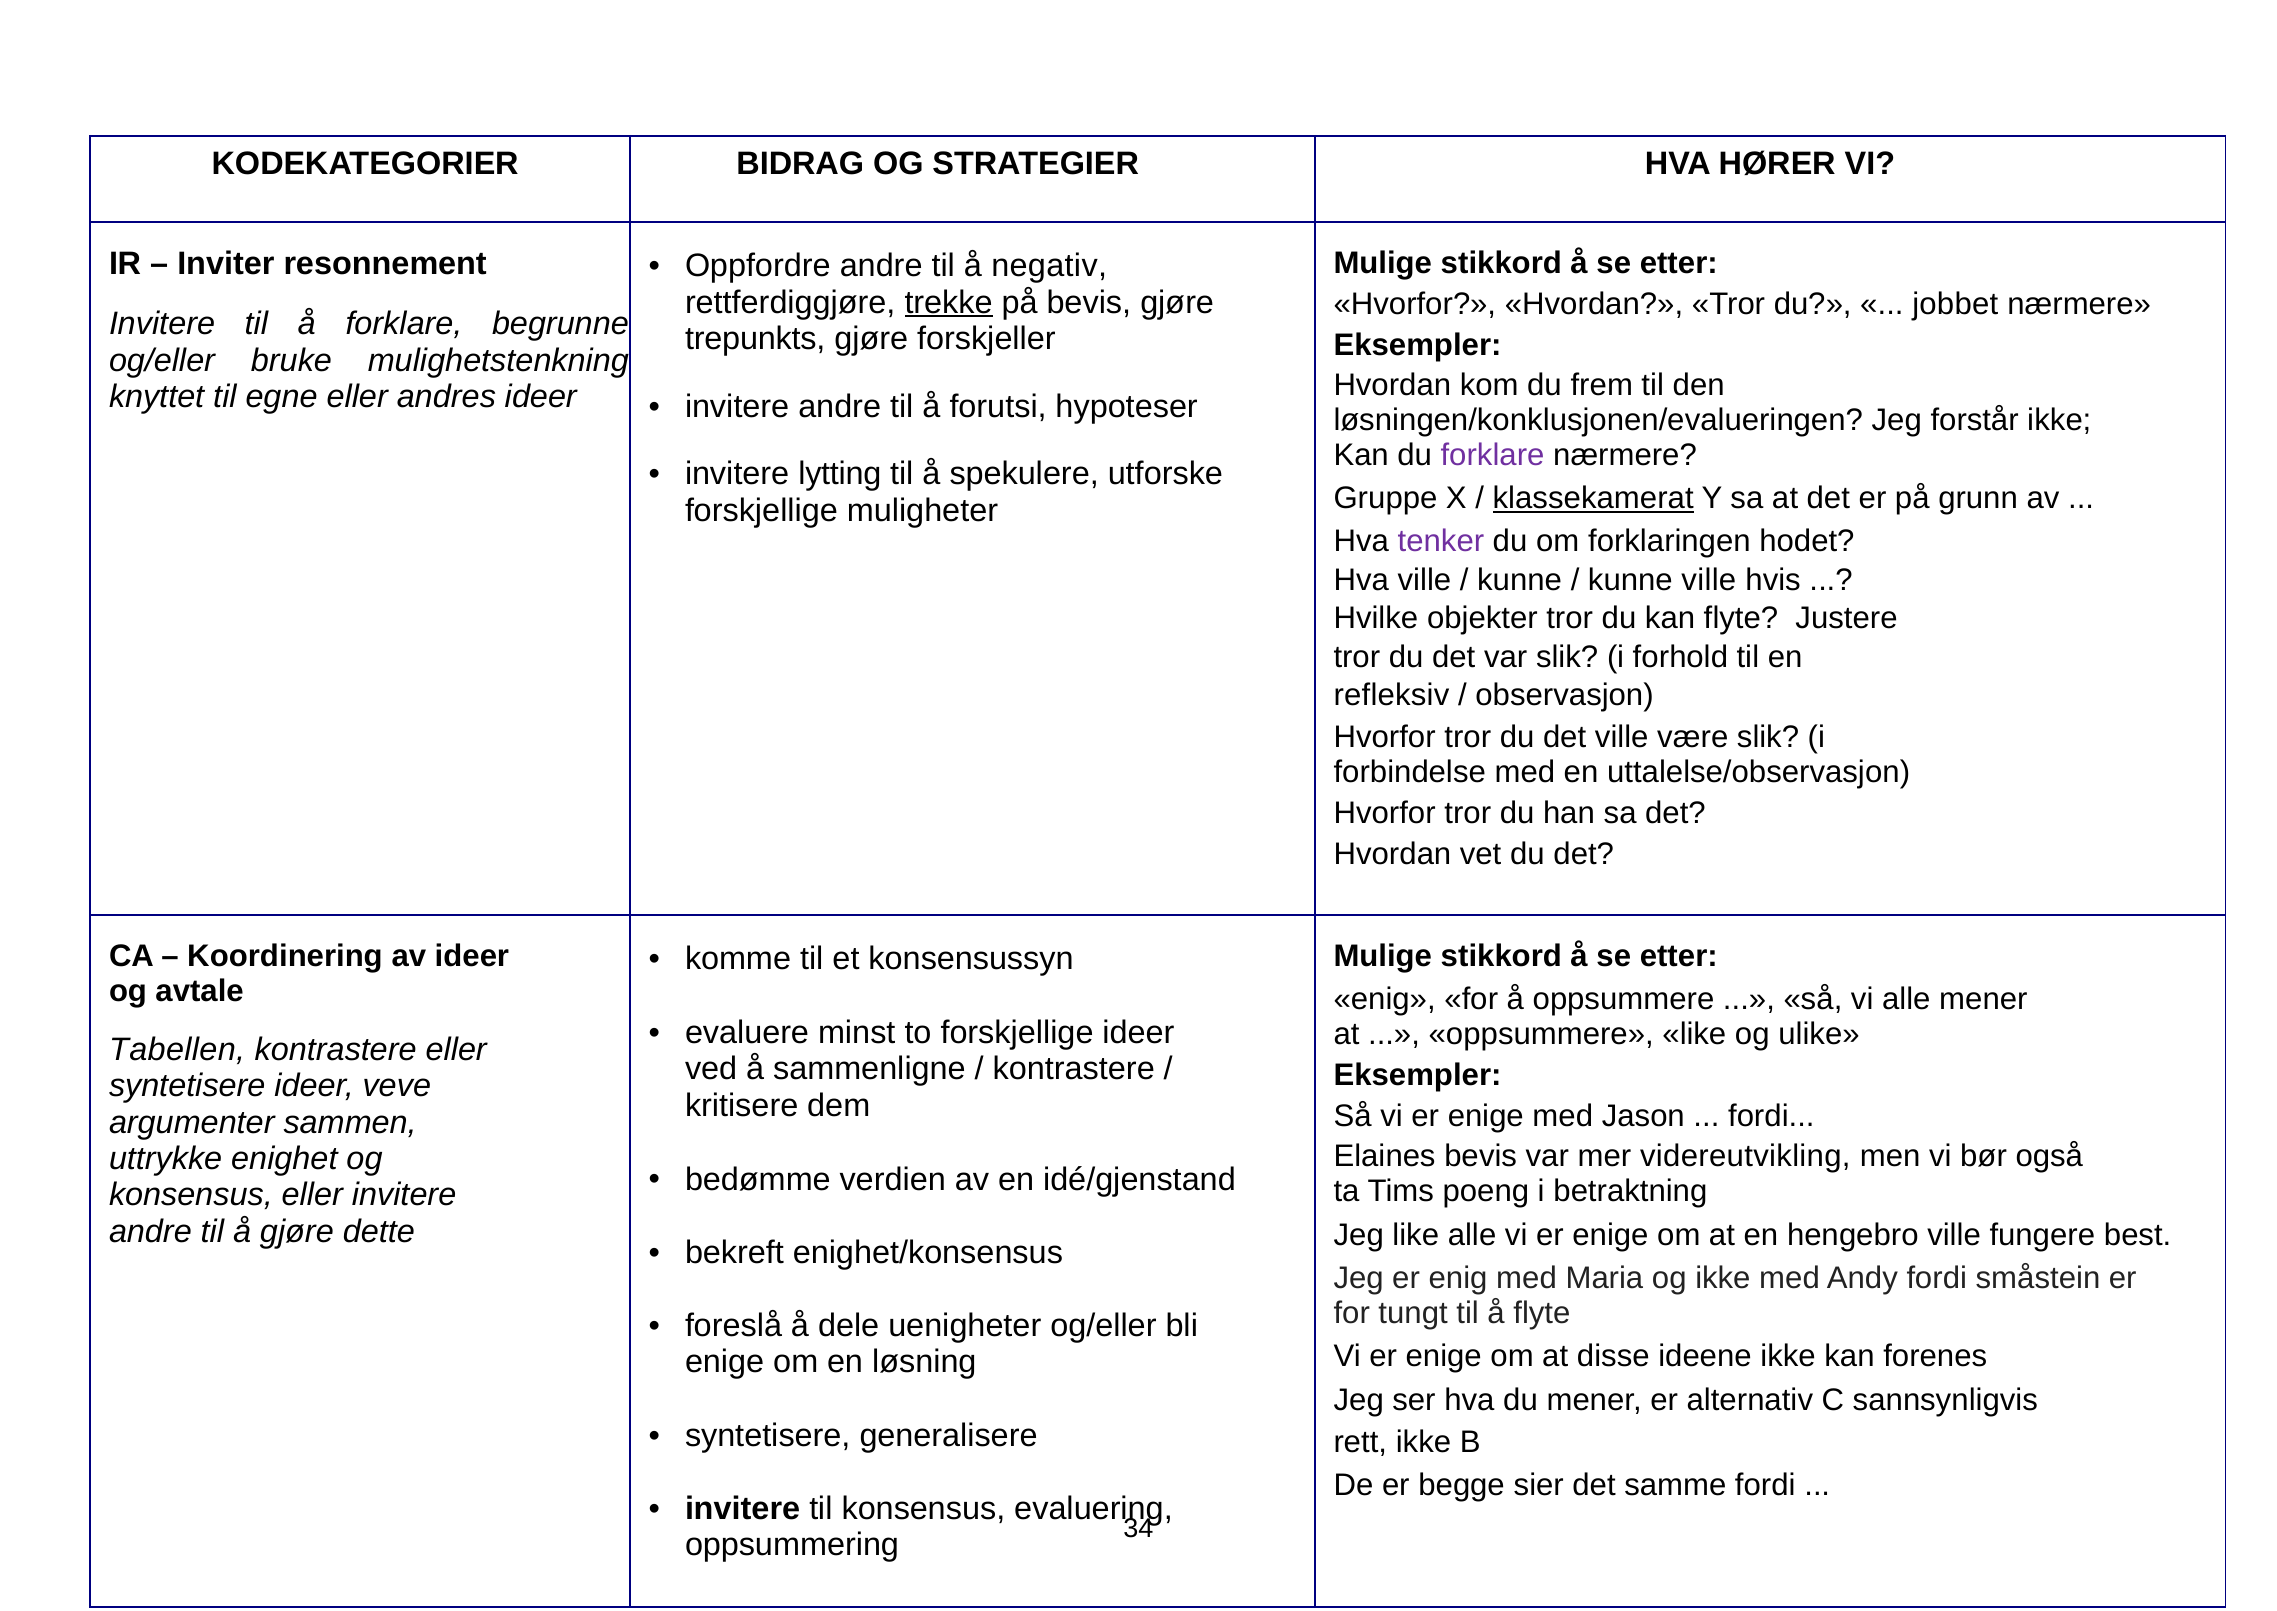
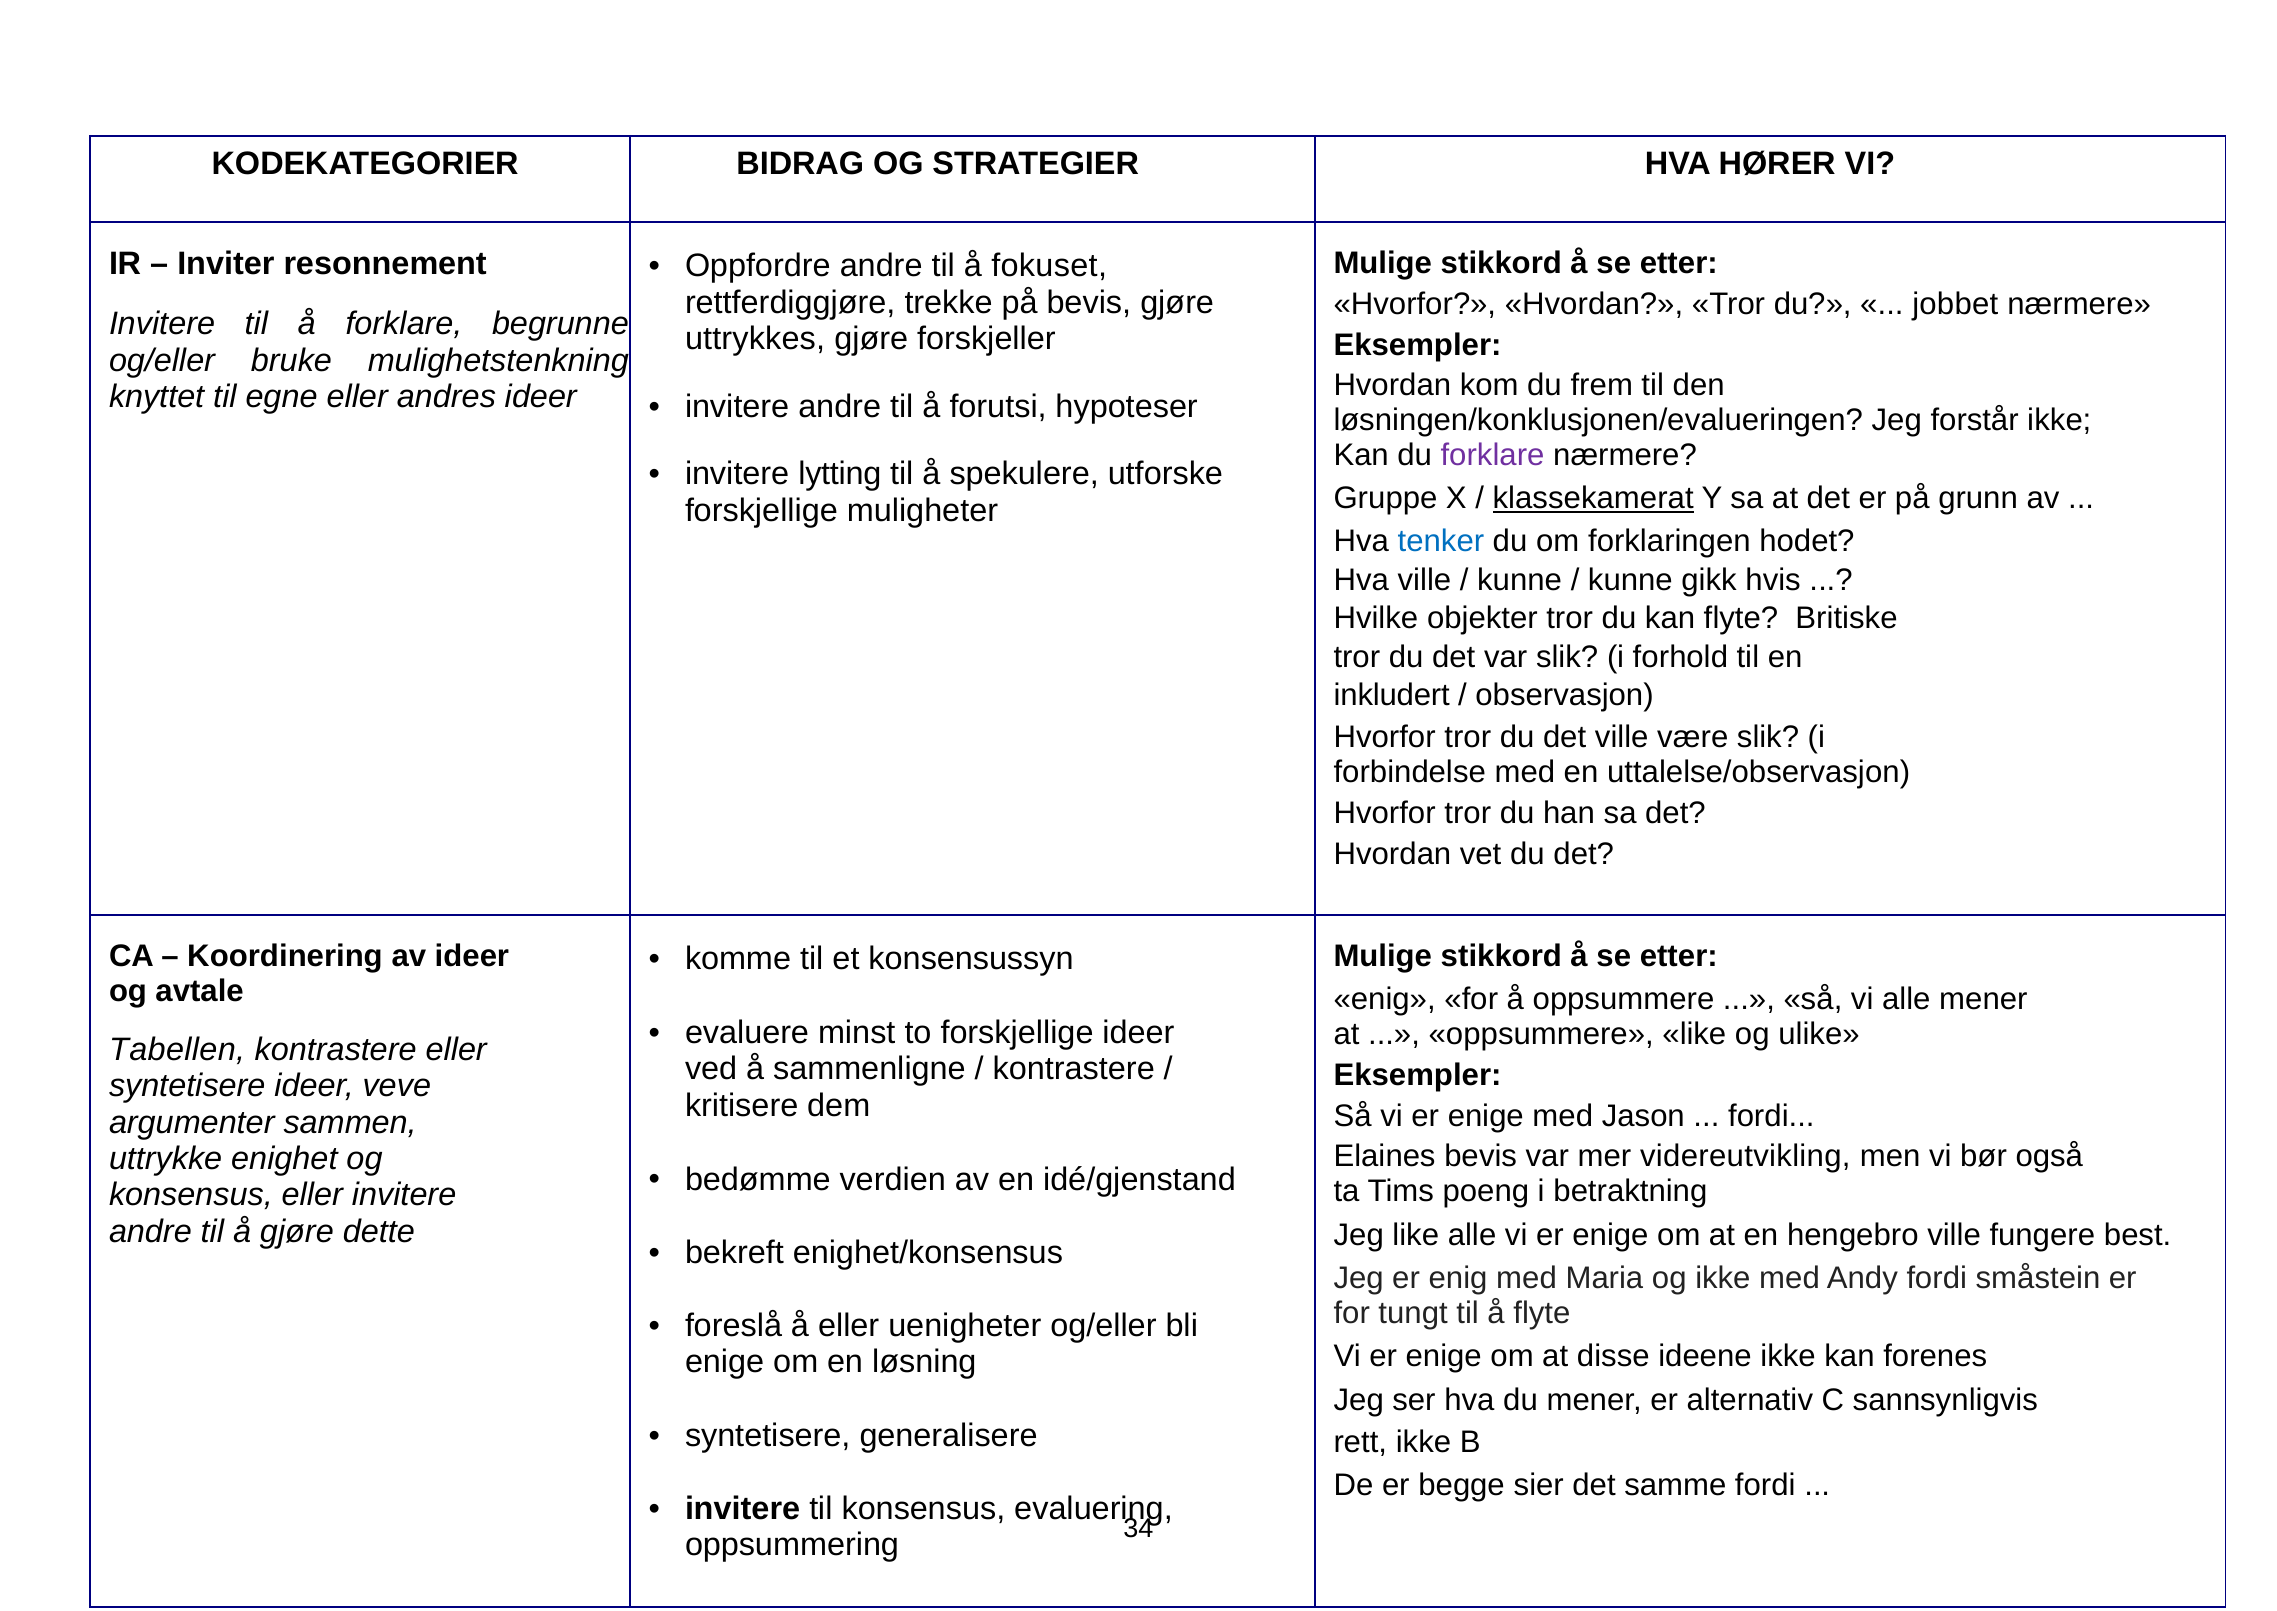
negativ: negativ -> fokuset (1049, 266)
trekke underline: present -> none (949, 302)
trepunkts: trepunkts -> uttrykkes (755, 339)
tenker colour: purple -> blue (1441, 541)
kunne ville: ville -> gikk (1709, 580)
Justere: Justere -> Britiske (1847, 618)
refleksiv: refleksiv -> inkludert (1392, 695)
å dele: dele -> eller (849, 1325)
